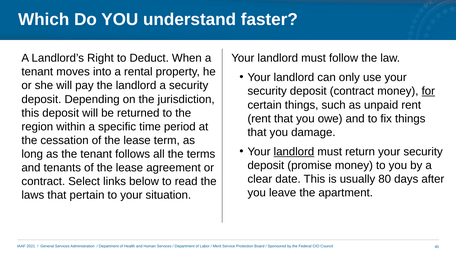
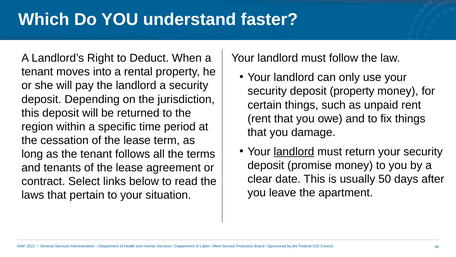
deposit contract: contract -> property (352, 91)
for underline: present -> none (428, 91)
80: 80 -> 50 (385, 179)
